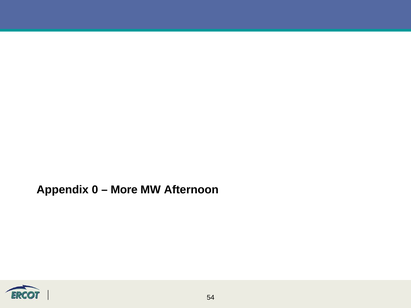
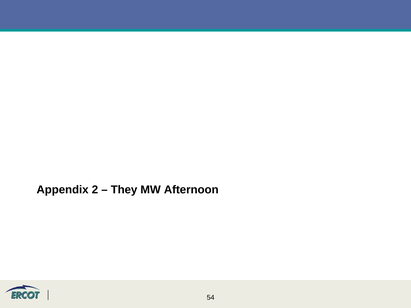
0: 0 -> 2 (95, 190)
More: More -> They (124, 190)
